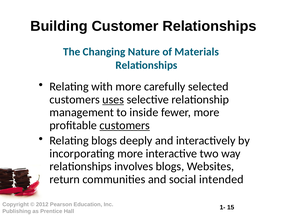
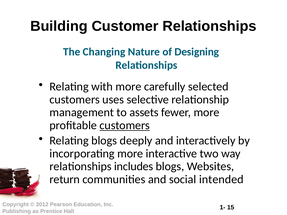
Materials: Materials -> Designing (197, 52)
uses underline: present -> none (113, 100)
inside: inside -> assets (144, 113)
involves: involves -> includes (134, 167)
